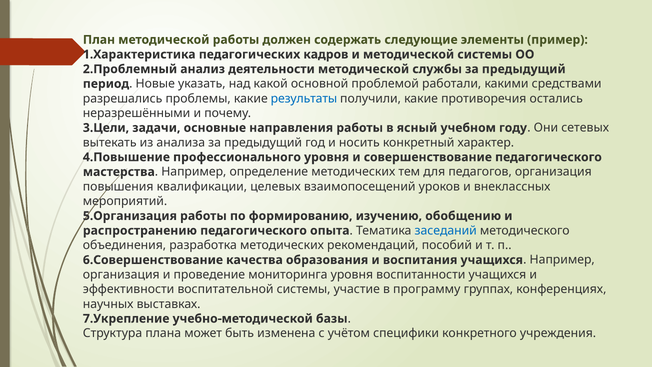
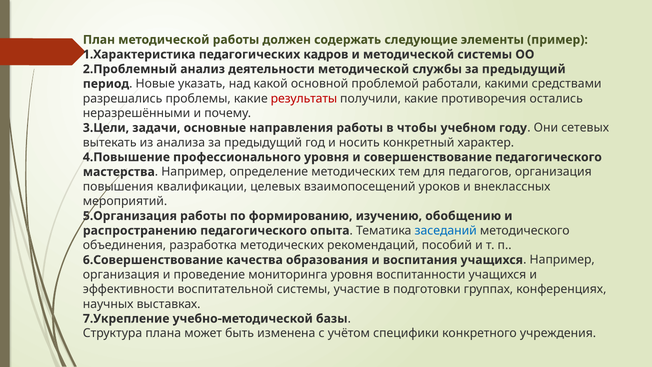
результаты colour: blue -> red (304, 98)
ясный: ясный -> чтобы (417, 128)
программу: программу -> подготовки (427, 289)
